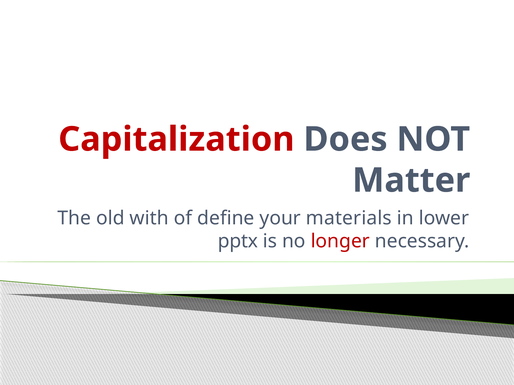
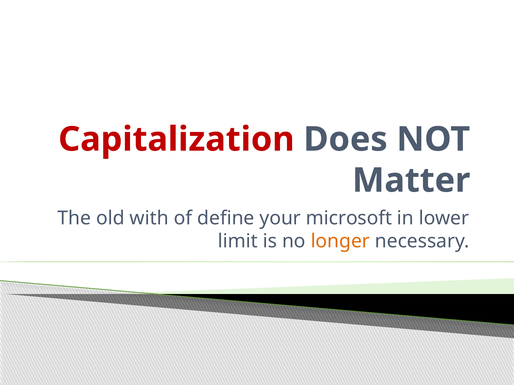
materials: materials -> microsoft (349, 218)
pptx: pptx -> limit (238, 242)
longer colour: red -> orange (340, 242)
